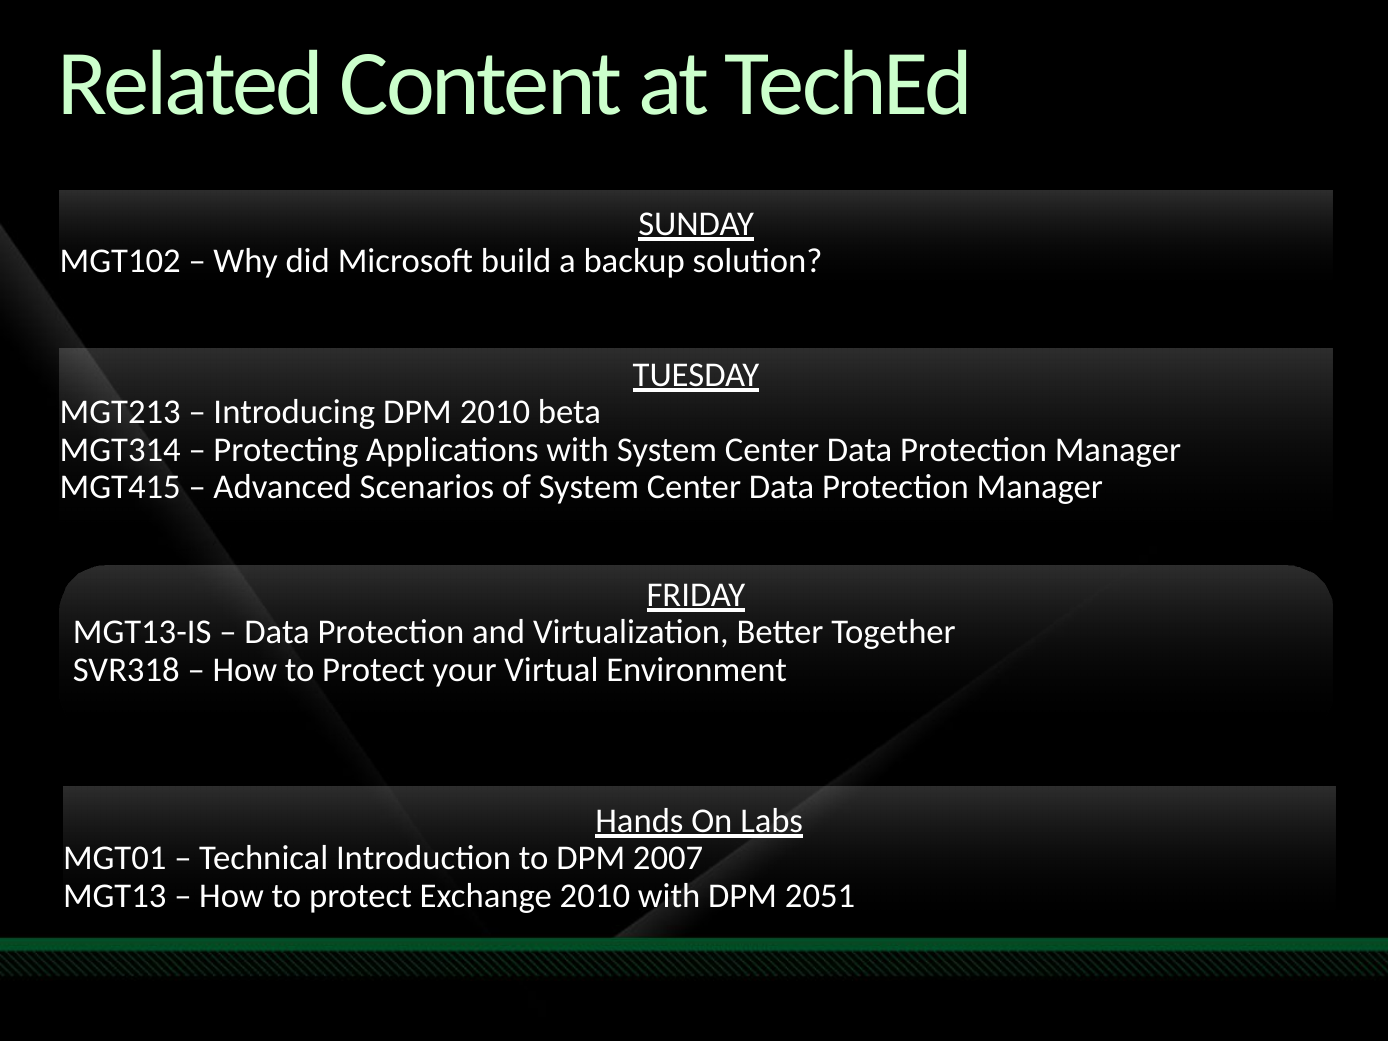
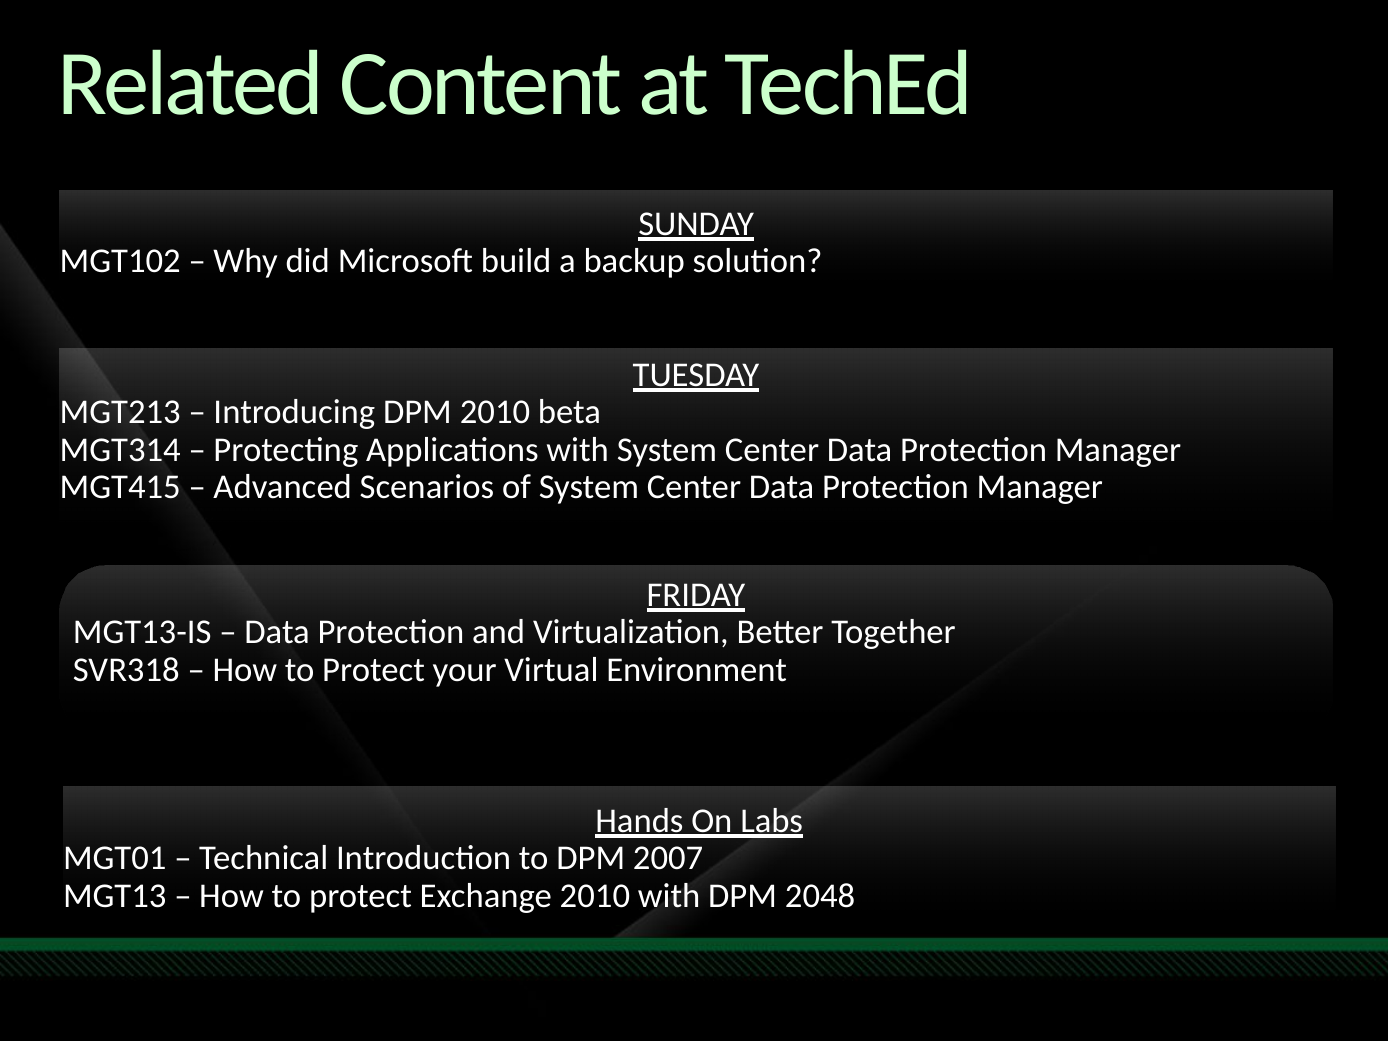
2051: 2051 -> 2048 (820, 896)
